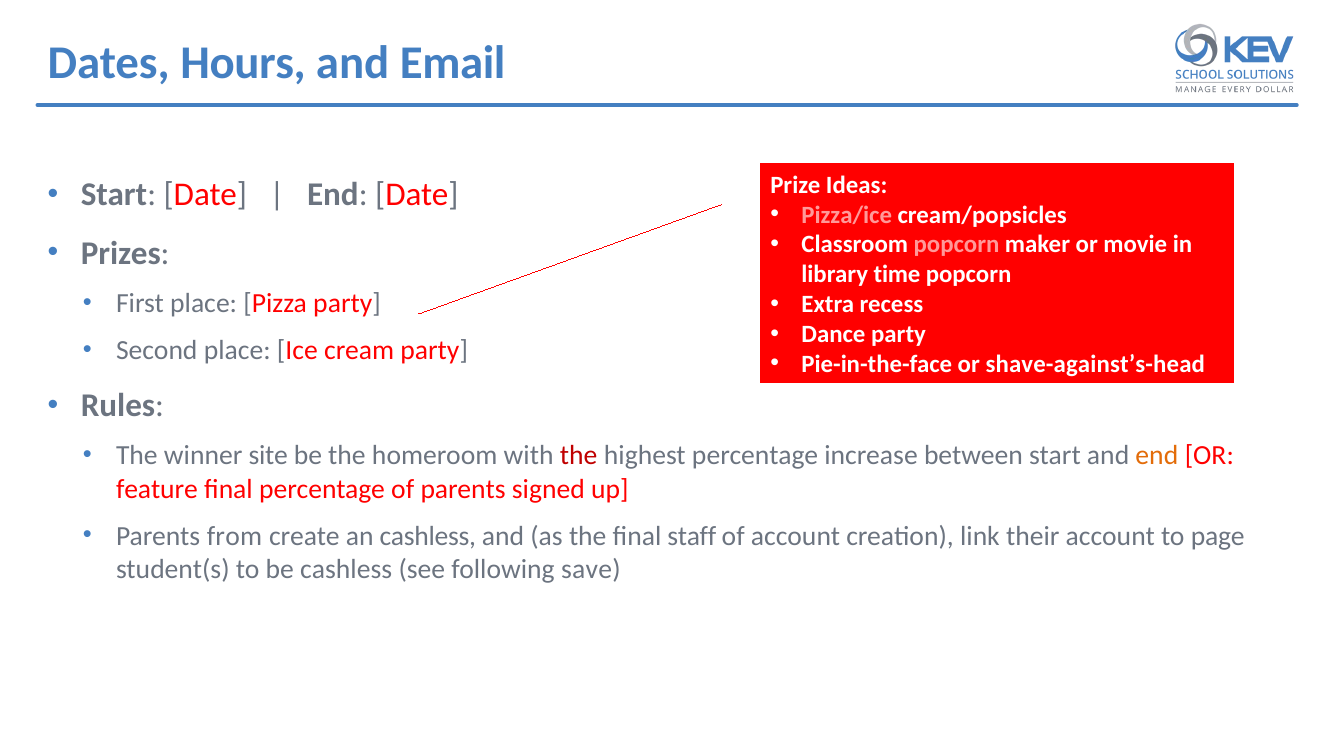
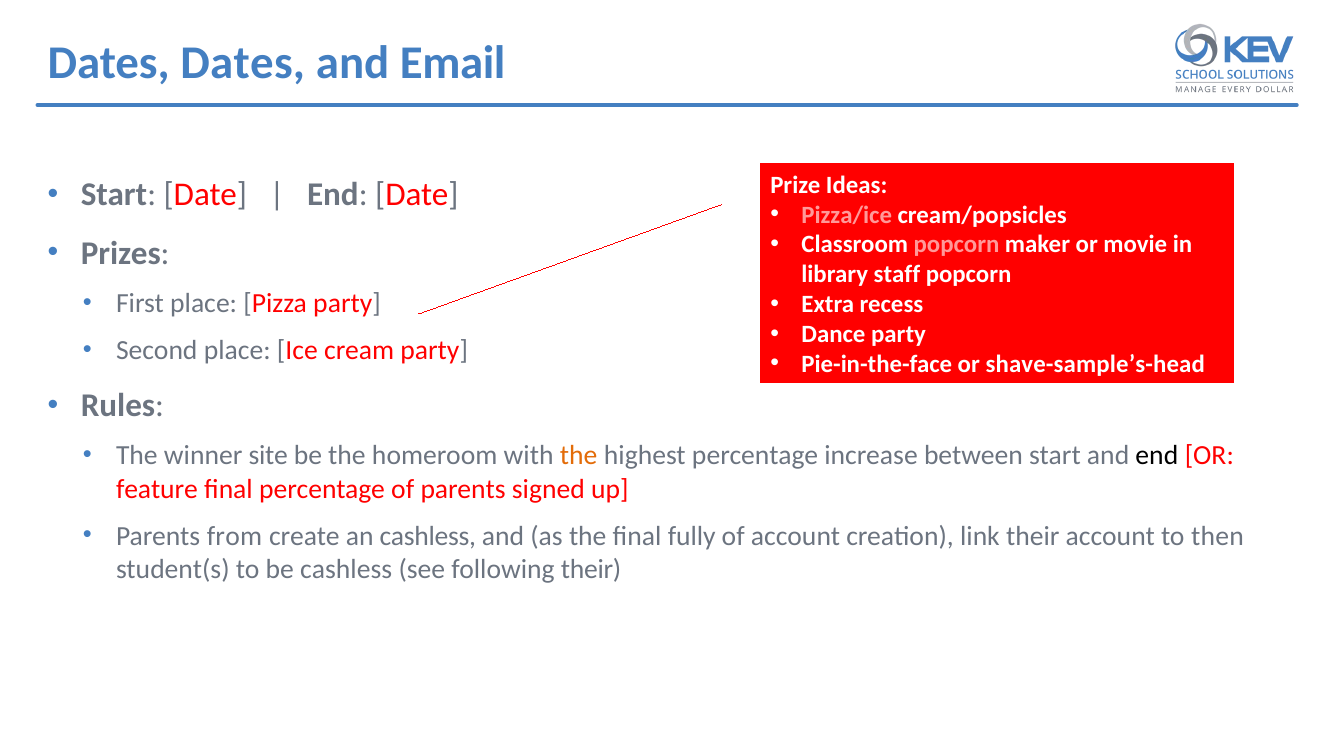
Dates Hours: Hours -> Dates (243, 63)
time: time -> staff (897, 275)
shave-against’s-head: shave-against’s-head -> shave-sample’s-head (1095, 364)
the colour: red -> orange (579, 456)
end colour: orange -> black (1157, 456)
staff: staff -> fully (692, 536)
page: page -> then (1217, 536)
following save: save -> their (591, 569)
